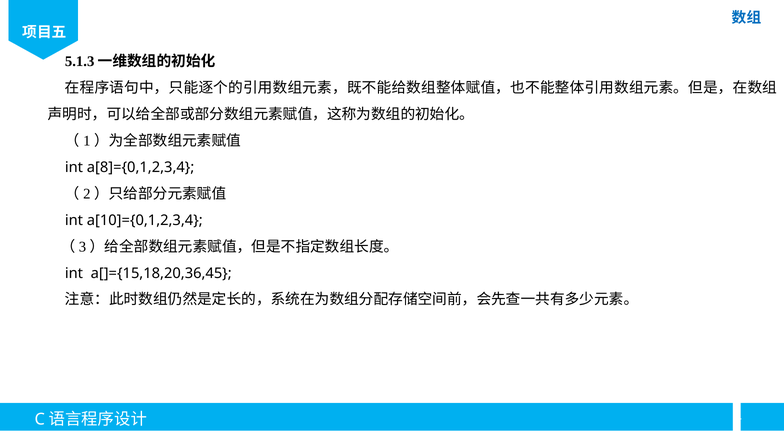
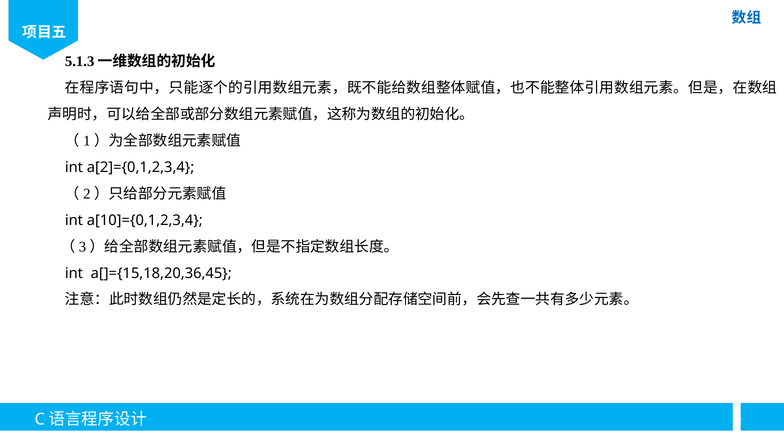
a[8]={0,1,2,3,4: a[8]={0,1,2,3,4 -> a[2]={0,1,2,3,4 (141, 167)
